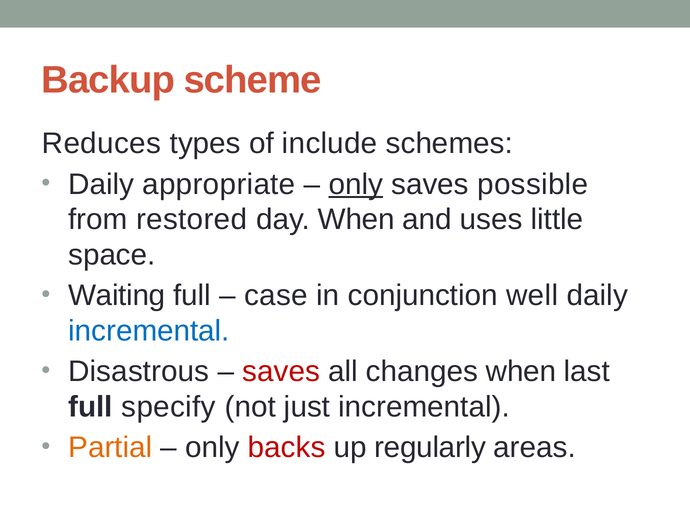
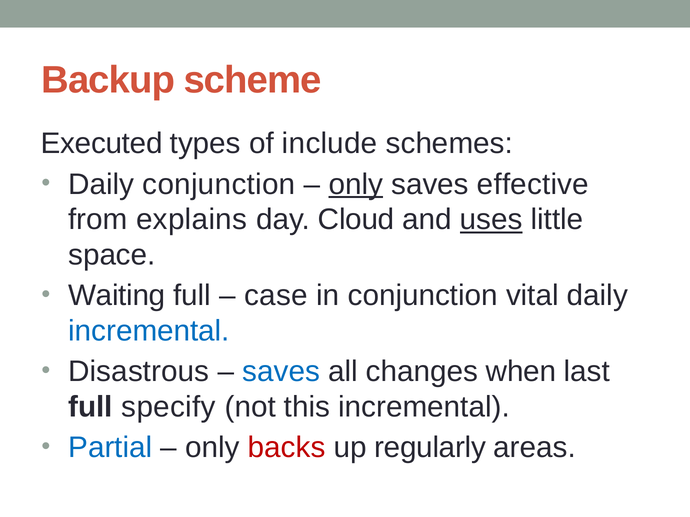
Reduces: Reduces -> Executed (102, 144)
Daily appropriate: appropriate -> conjunction (219, 185)
possible: possible -> effective (533, 185)
restored: restored -> explains (192, 220)
day When: When -> Cloud (356, 220)
uses underline: none -> present (491, 220)
well: well -> vital (532, 296)
saves colour: red -> blue (281, 372)
just: just -> this (307, 407)
Partial colour: orange -> blue (110, 448)
